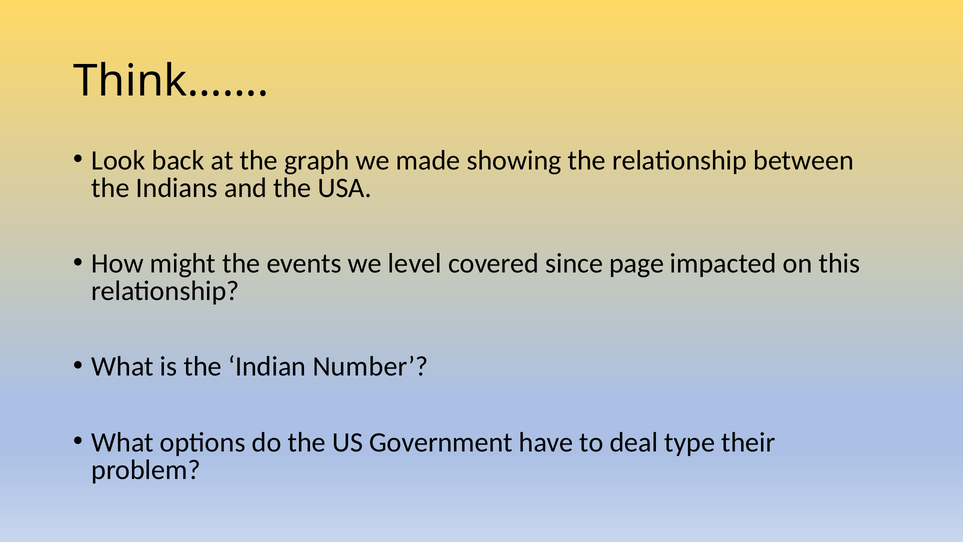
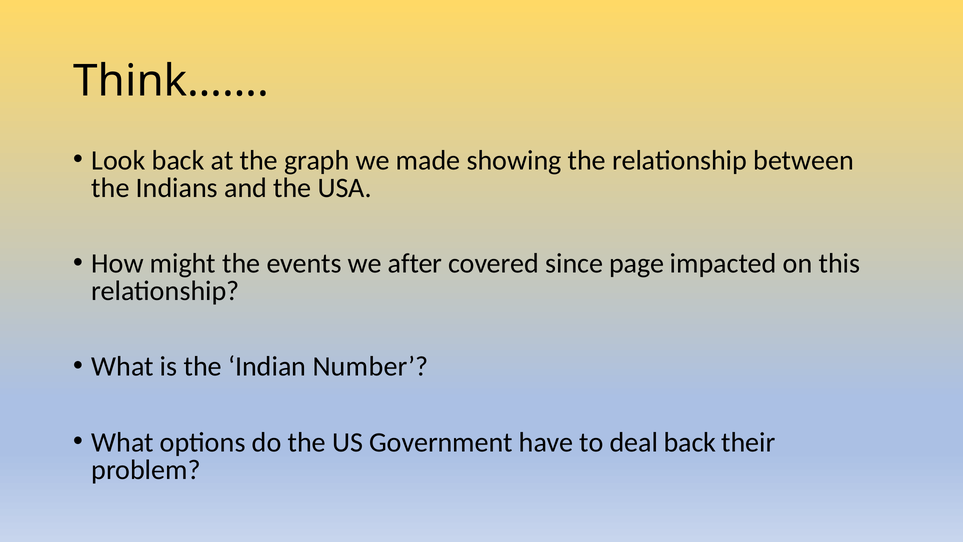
level: level -> after (415, 263)
deal type: type -> back (690, 442)
